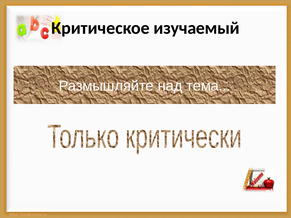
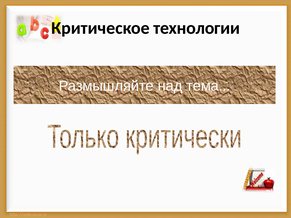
изучаемый: изучаемый -> технологии (197, 28)
